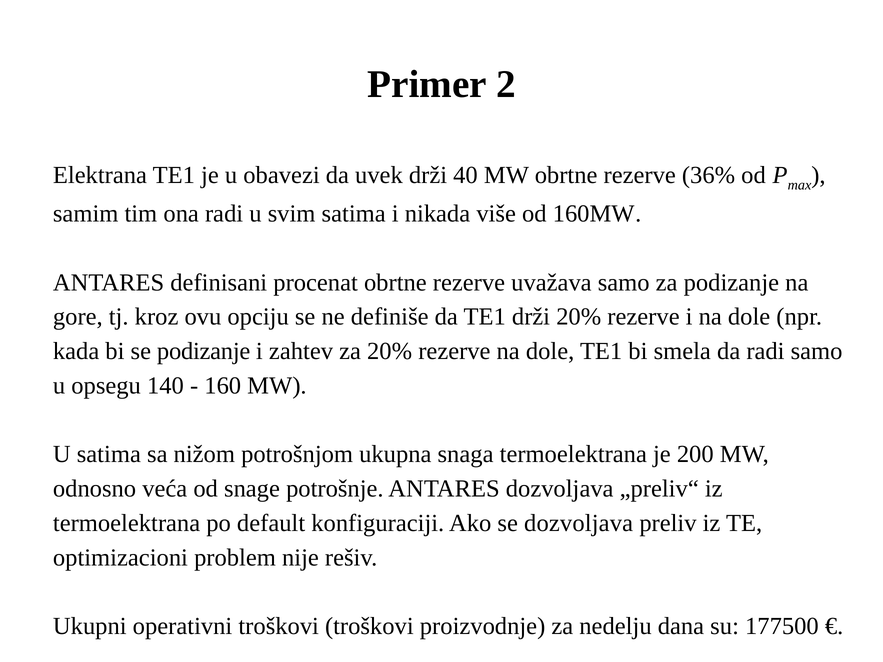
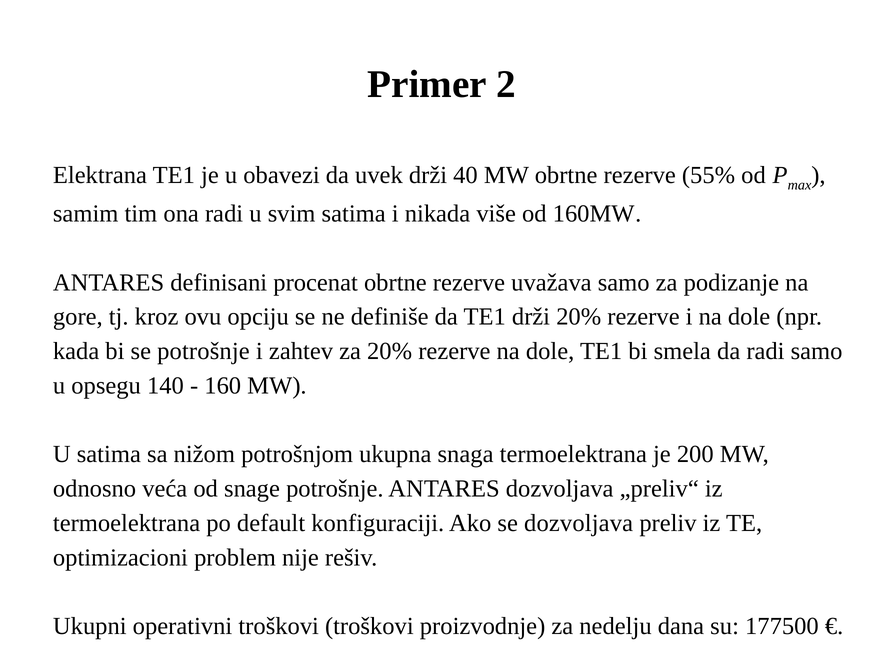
36%: 36% -> 55% (709, 175)
se podizanje: podizanje -> potrošnje (203, 351)
